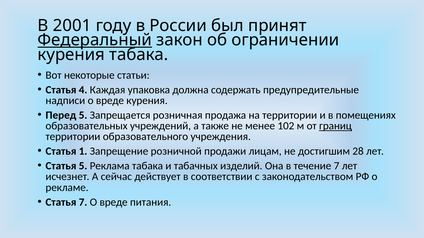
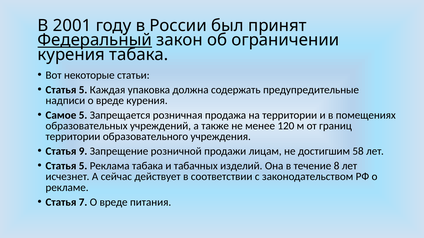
4: 4 -> 5 (83, 90)
Перед: Перед -> Самое (61, 115)
102: 102 -> 120 (286, 126)
границ underline: present -> none (335, 126)
1: 1 -> 9 (83, 152)
28: 28 -> 58 (358, 152)
течение 7: 7 -> 8 (337, 166)
